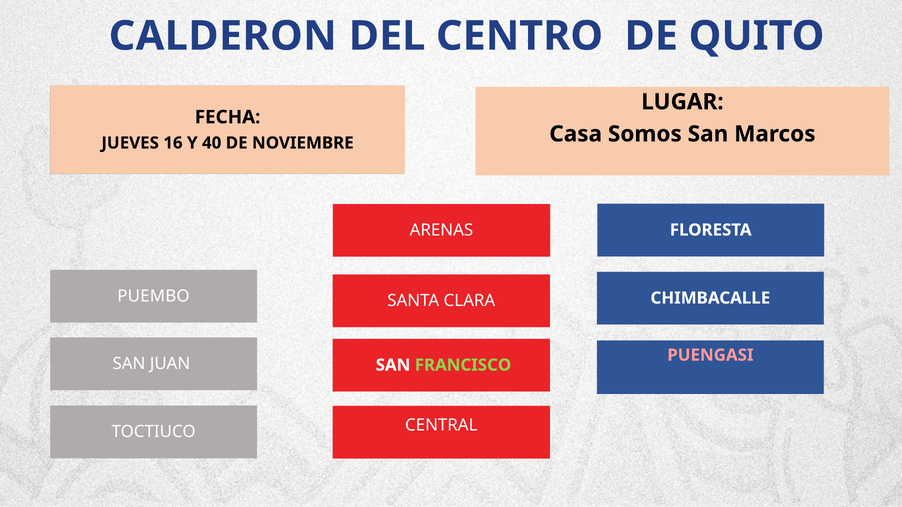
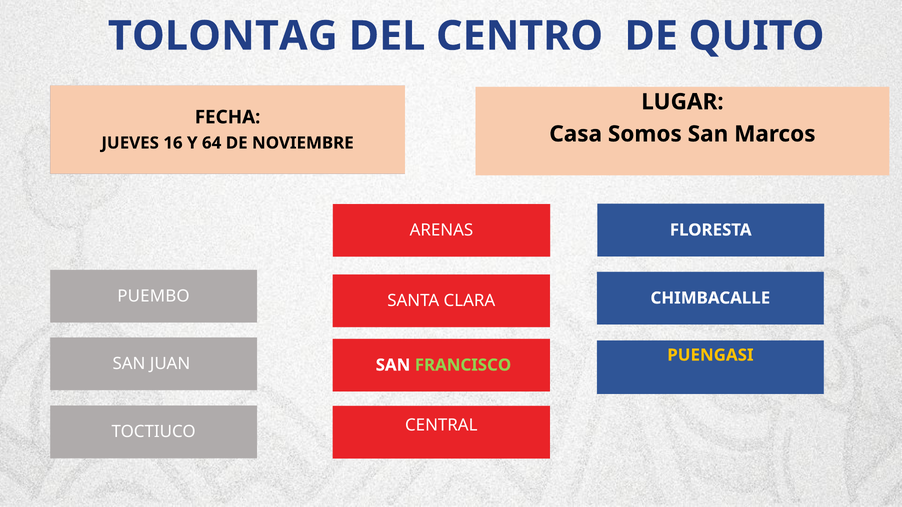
CALDERON: CALDERON -> TOLONTAG (223, 36)
40: 40 -> 64 (212, 143)
PUENGASI colour: pink -> yellow (710, 355)
